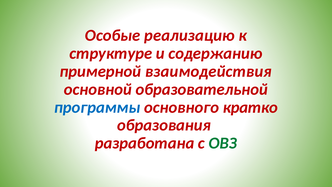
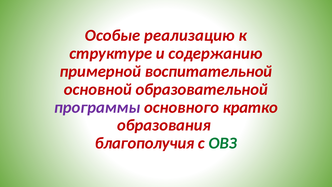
взаимодействия: взаимодействия -> воспитательной (209, 71)
программы colour: blue -> purple (97, 107)
разработана: разработана -> благополучия (145, 143)
